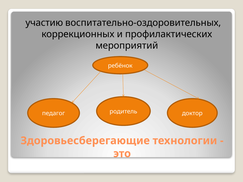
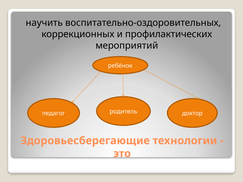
участию: участию -> научить (44, 23)
